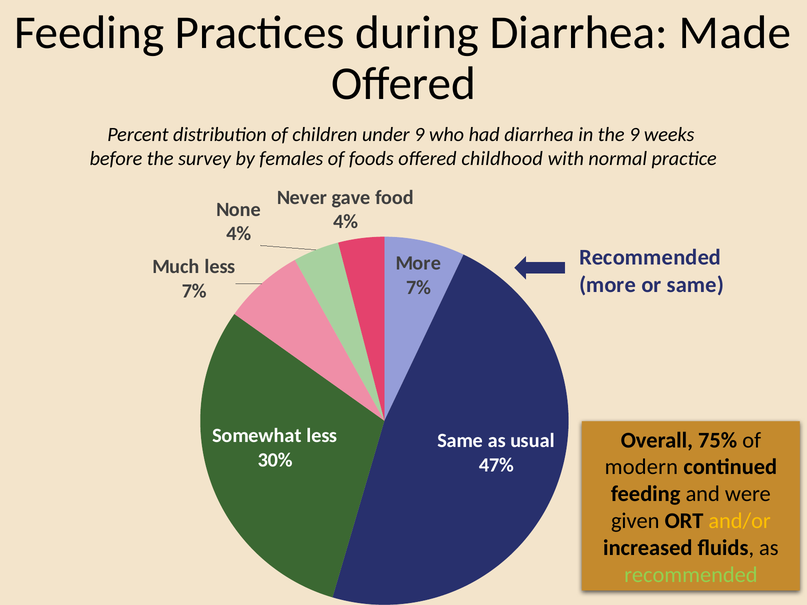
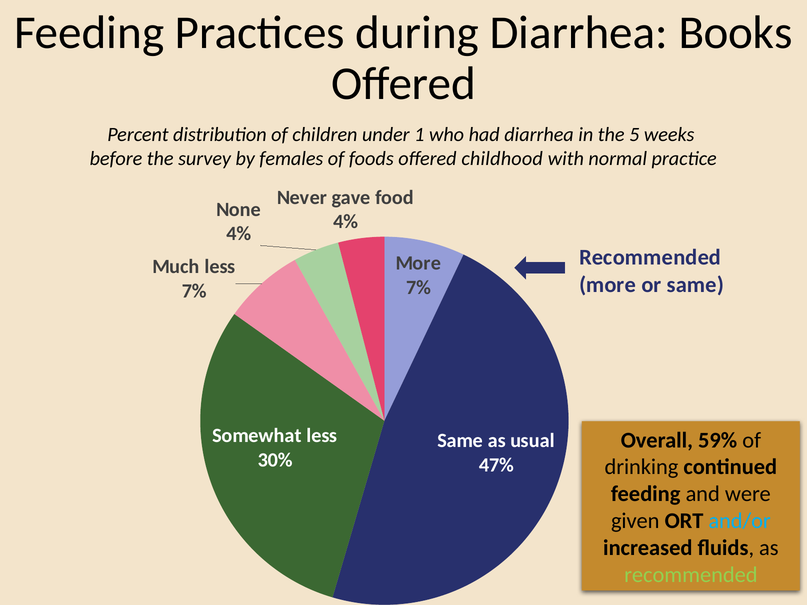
Made: Made -> Books (735, 33)
under 9: 9 -> 1 (419, 134)
the 9: 9 -> 5 (634, 134)
75%: 75% -> 59% (718, 440)
modern: modern -> drinking (641, 467)
and/or colour: yellow -> light blue (740, 521)
